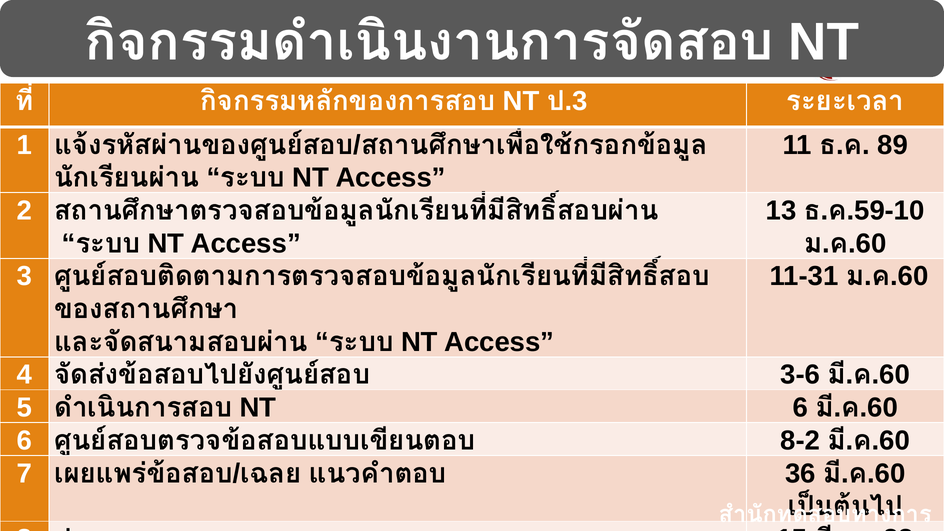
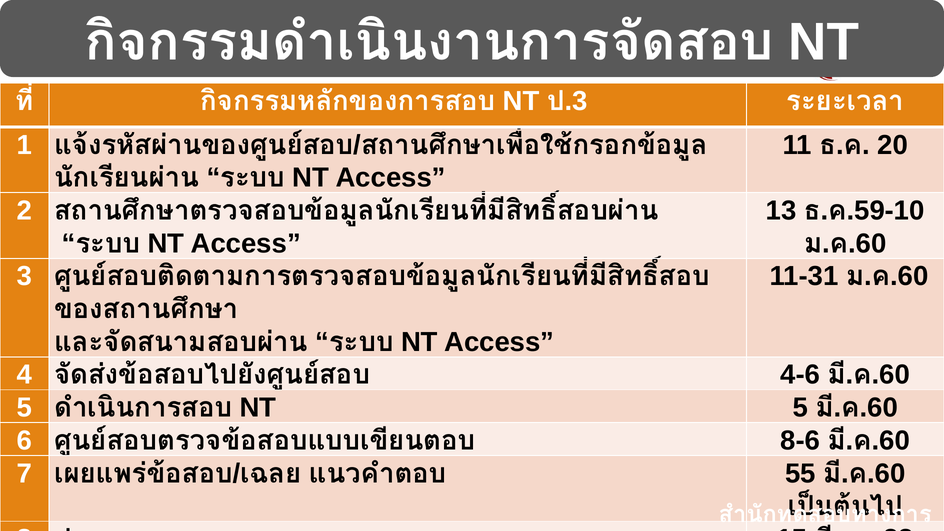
89: 89 -> 20 (893, 145)
3-6: 3-6 -> 4-6 (800, 375)
NT 6: 6 -> 5 (800, 408)
8-2: 8-2 -> 8-6 (800, 441)
36: 36 -> 55 (800, 473)
